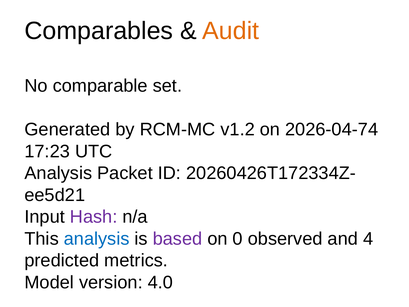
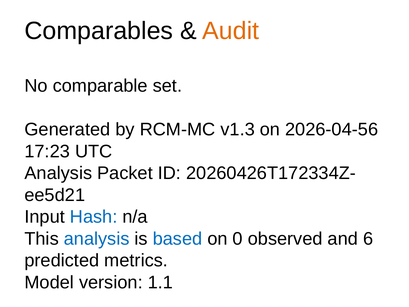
v1.2: v1.2 -> v1.3 (238, 129)
2026-04-74: 2026-04-74 -> 2026-04-56 (332, 129)
Hash colour: purple -> blue (94, 217)
based colour: purple -> blue (178, 238)
4: 4 -> 6 (368, 238)
4.0: 4.0 -> 1.1 (160, 282)
